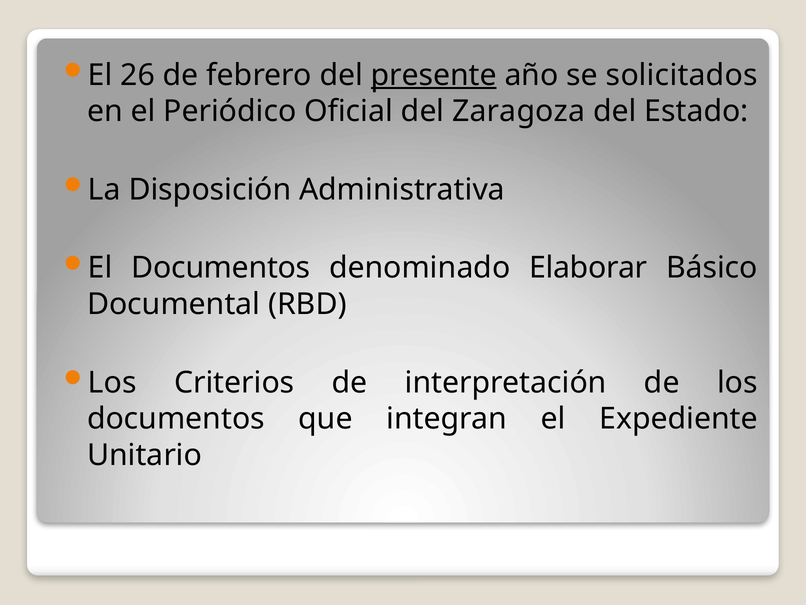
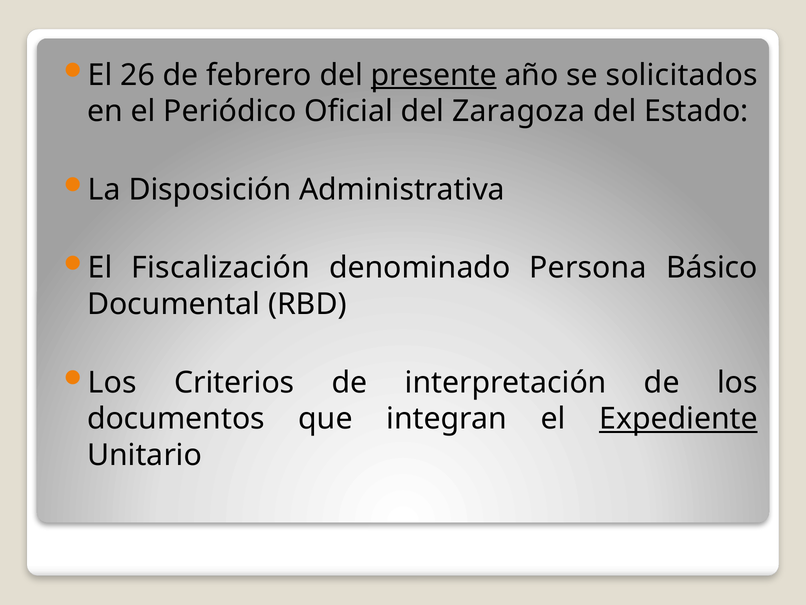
El Documentos: Documentos -> Fiscalización (221, 268)
Elaborar: Elaborar -> Persona (588, 268)
Expediente underline: none -> present (678, 419)
